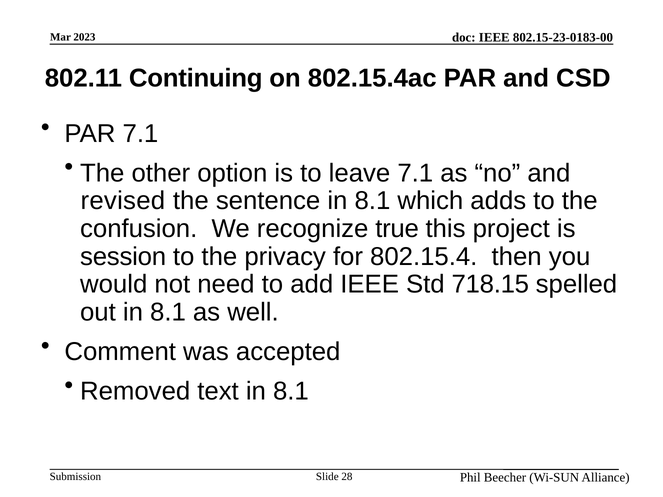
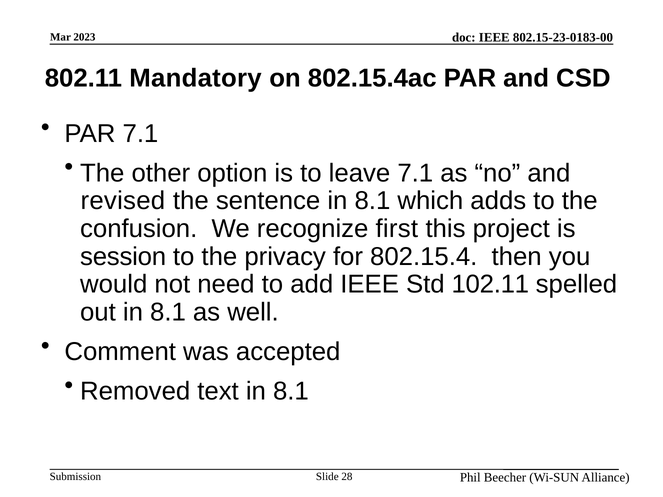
Continuing: Continuing -> Mandatory (196, 78)
true: true -> first (397, 229)
718.15: 718.15 -> 102.11 (490, 285)
